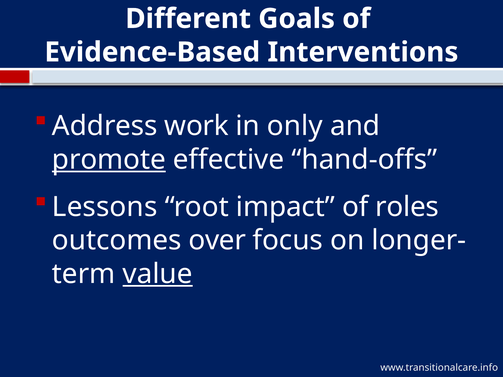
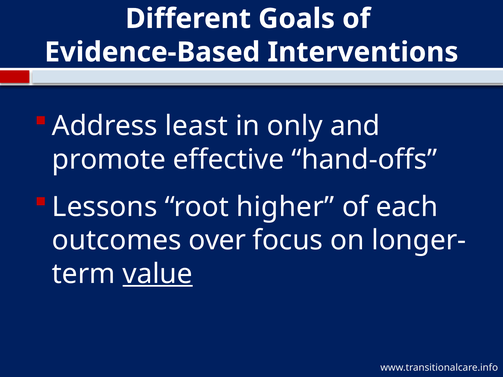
work: work -> least (196, 126)
promote underline: present -> none (109, 160)
impact: impact -> higher (285, 207)
roles: roles -> each (407, 207)
